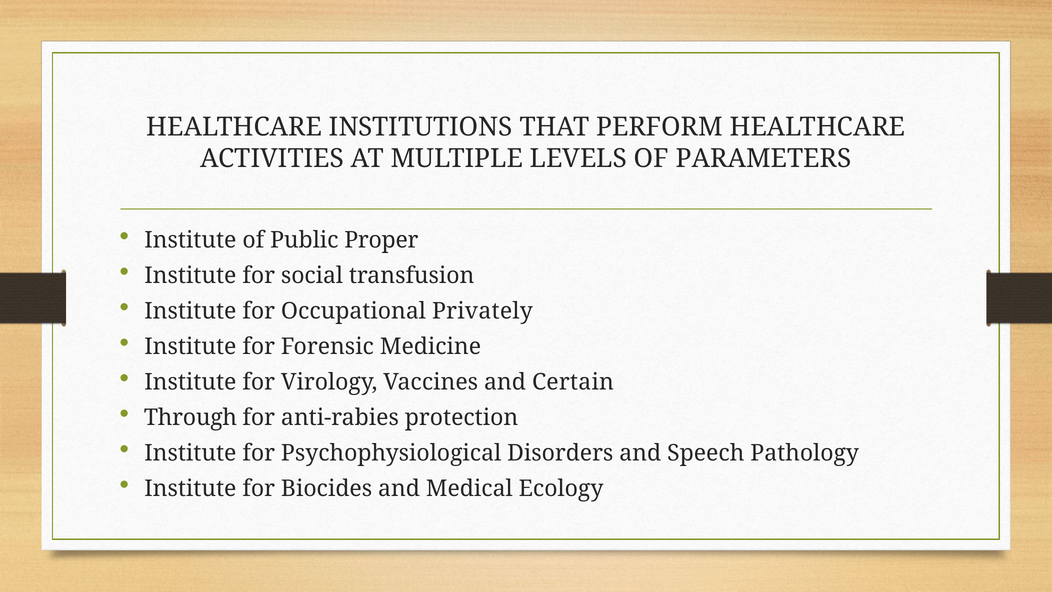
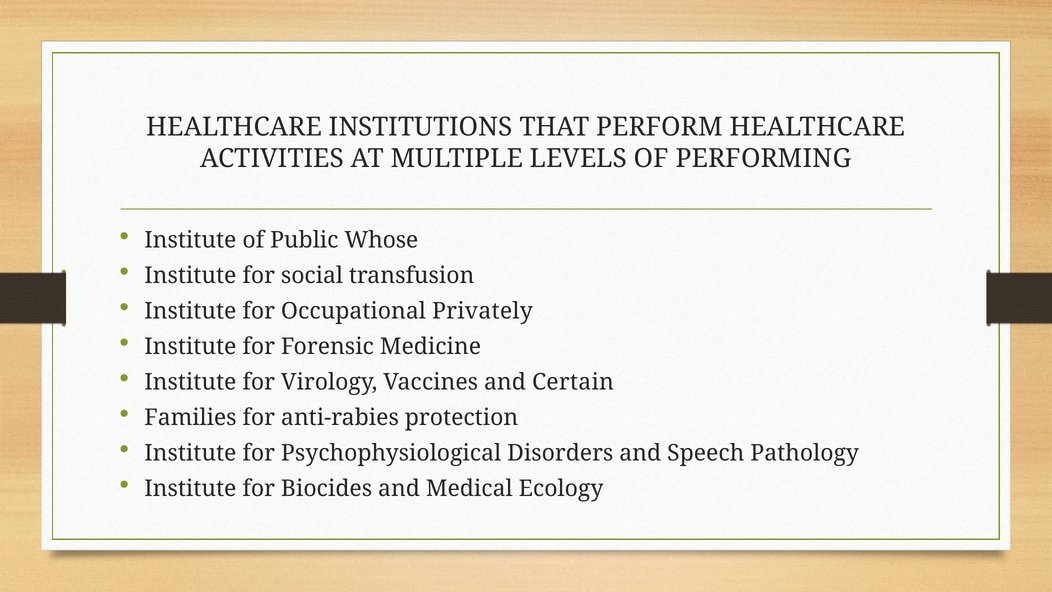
PARAMETERS: PARAMETERS -> PERFORMING (764, 159)
Proper: Proper -> Whose (381, 240)
Through: Through -> Families (190, 417)
